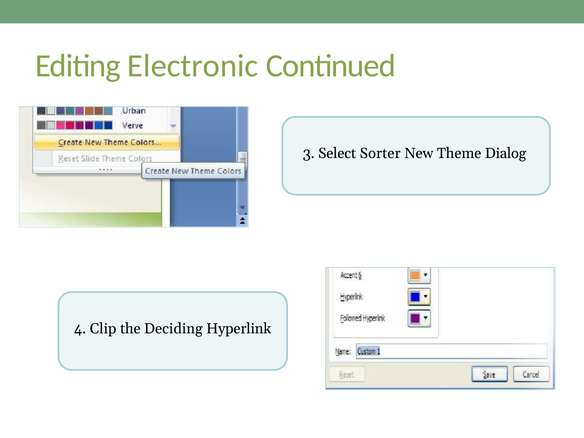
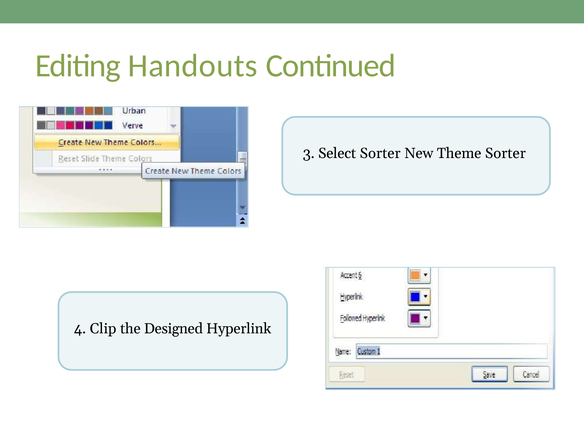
Electronic: Electronic -> Handouts (193, 66)
Theme Dialog: Dialog -> Sorter (505, 153)
Deciding: Deciding -> Designed (173, 329)
